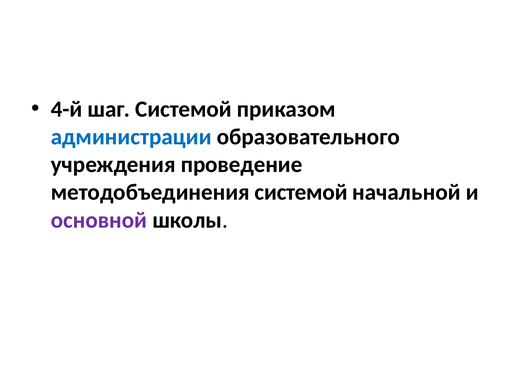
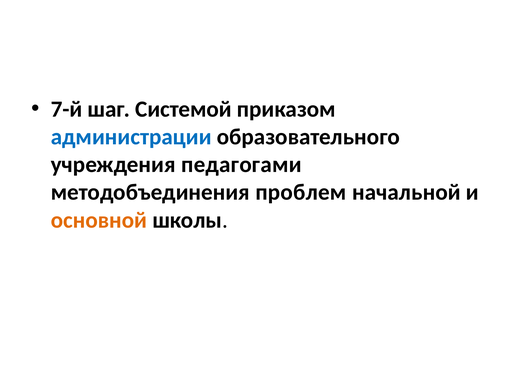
4-й: 4-й -> 7-й (67, 109)
проведение: проведение -> педагогами (241, 165)
методобъединения системой: системой -> проблем (301, 192)
основной colour: purple -> orange (99, 220)
